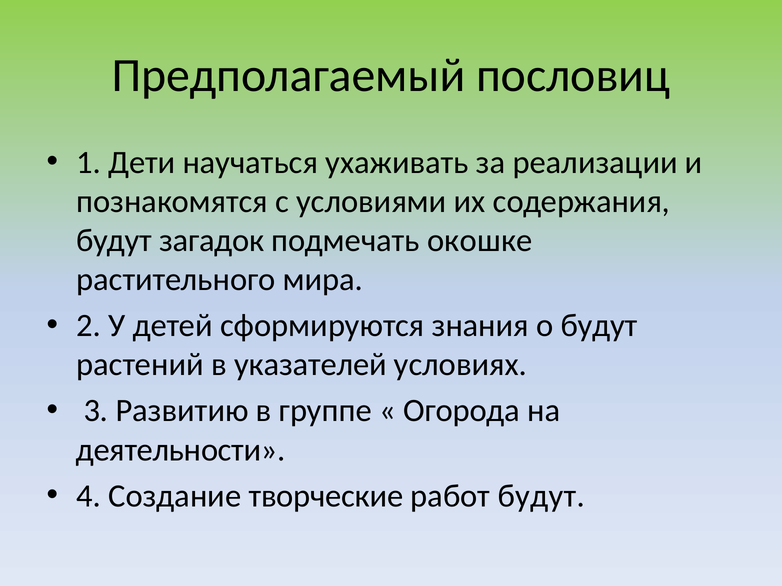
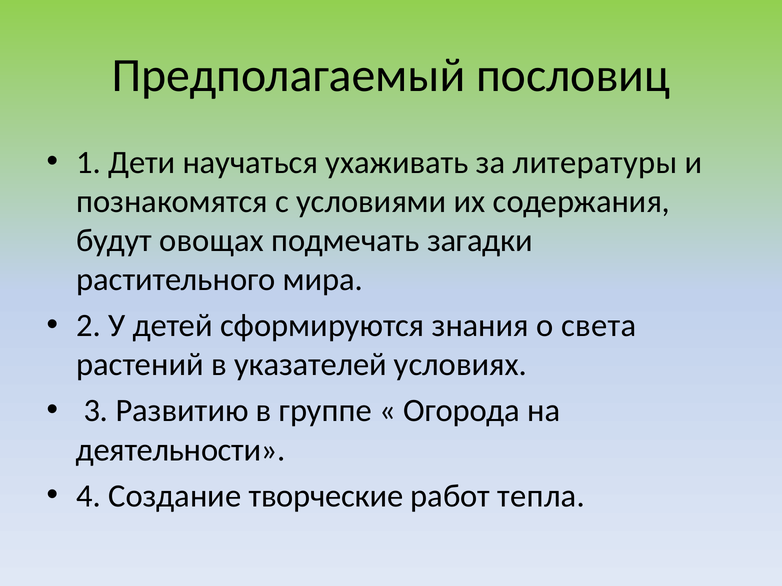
реализации: реализации -> литературы (595, 163)
загадок: загадок -> овощах (212, 241)
окошке: окошке -> загадки (480, 241)
о будут: будут -> света (599, 326)
работ будут: будут -> тепла (541, 496)
